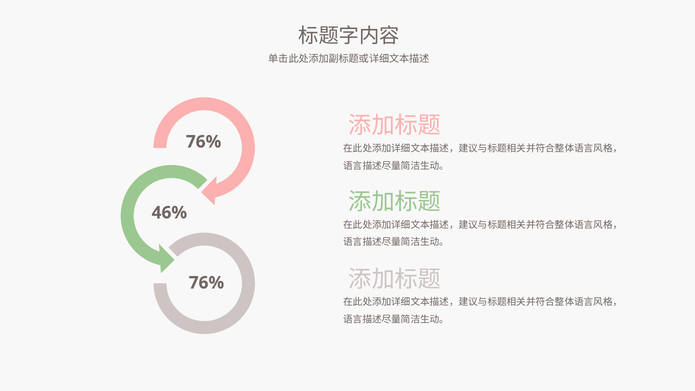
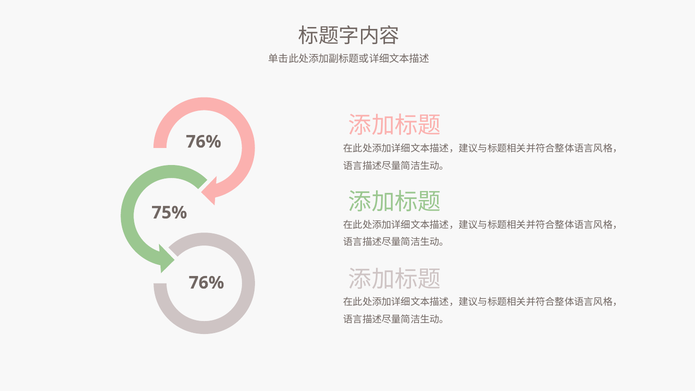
46%: 46% -> 75% (169, 213)
